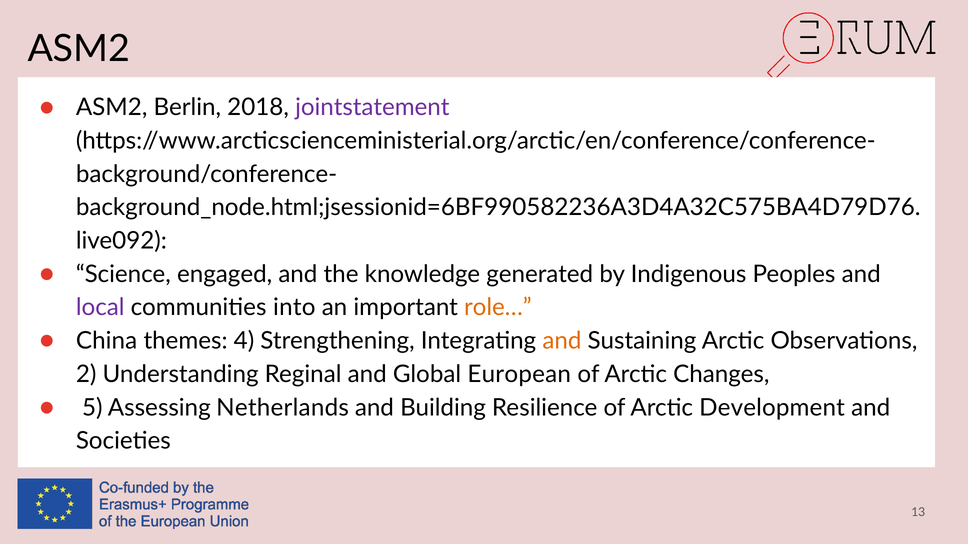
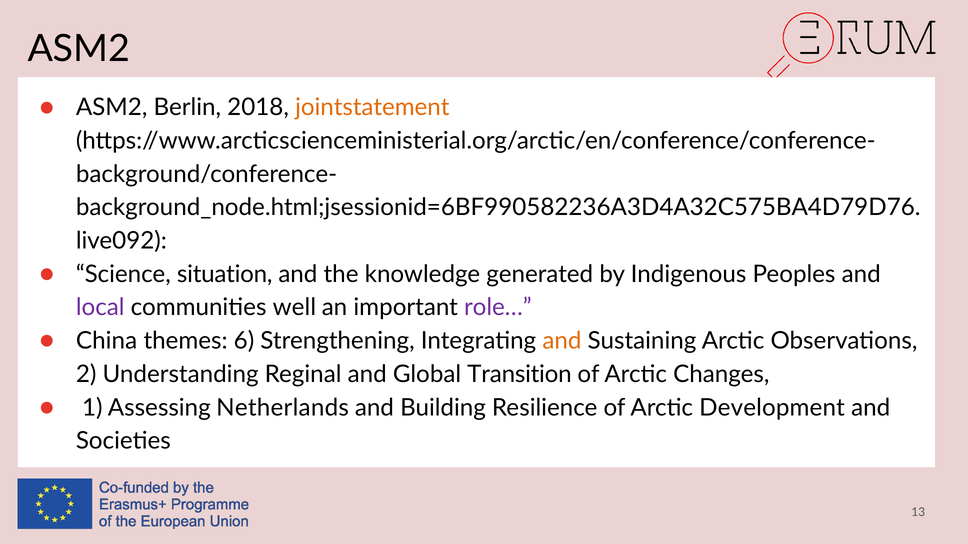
jointstatement colour: purple -> orange (372, 107)
engaged: engaged -> situation (225, 274)
into: into -> well (294, 308)
role… colour: orange -> purple (498, 308)
4: 4 -> 6 (244, 341)
European: European -> Transition (519, 375)
5: 5 -> 1 (92, 408)
